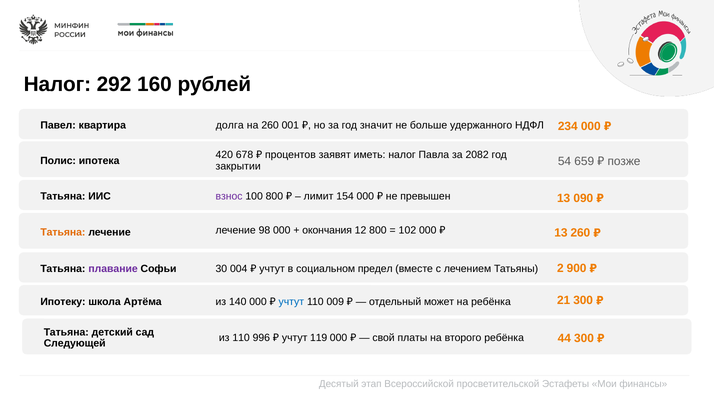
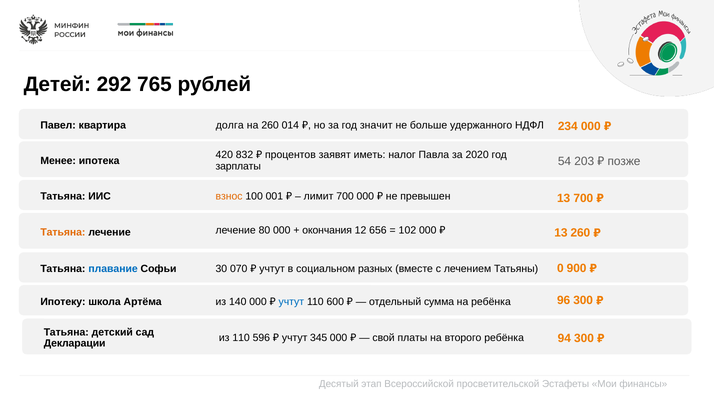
Налог: Налог -> Детей (57, 84)
160: 160 -> 765 (154, 84)
001: 001 -> 014 (290, 125)
678: 678 -> 832 (244, 155)
2082: 2082 -> 2020 (477, 155)
Полис: Полис -> Менее (58, 160)
закрытии: закрытии -> зарплаты (238, 166)
659: 659 -> 203 (584, 161)
взнос colour: purple -> orange (229, 196)
100 800: 800 -> 001 (274, 196)
лимит 154: 154 -> 700 (345, 196)
13 090: 090 -> 700 (583, 198)
98: 98 -> 80 (264, 230)
12 800: 800 -> 656 (378, 230)
плавание colour: purple -> blue (113, 269)
004: 004 -> 070 (239, 269)
предел: предел -> разных (375, 269)
2: 2 -> 0 (560, 268)
009: 009 -> 600 (335, 301)
может: может -> сумма (439, 301)
21: 21 -> 96 (564, 300)
996: 996 -> 596 (261, 338)
119: 119 -> 345 (319, 338)
44: 44 -> 94 (564, 338)
Следующей: Следующей -> Декларации (75, 343)
